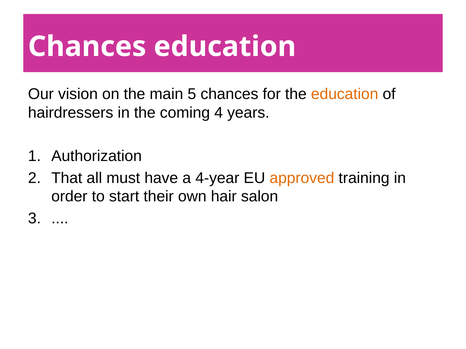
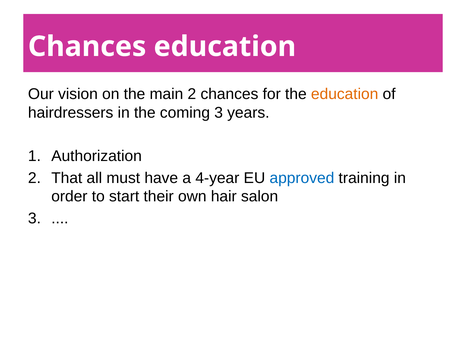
main 5: 5 -> 2 (192, 94)
coming 4: 4 -> 3 (219, 113)
approved colour: orange -> blue (302, 178)
